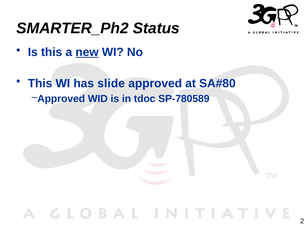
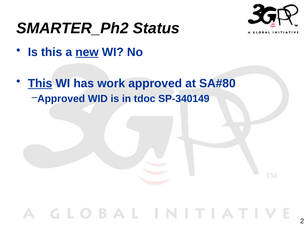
This underline: none -> present (40, 83)
slide: slide -> work (111, 83)
SP-780589: SP-780589 -> SP-340149 (184, 98)
